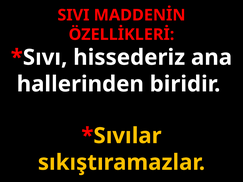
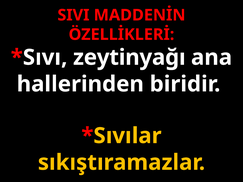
hissederiz: hissederiz -> zeytinyağı (129, 57)
